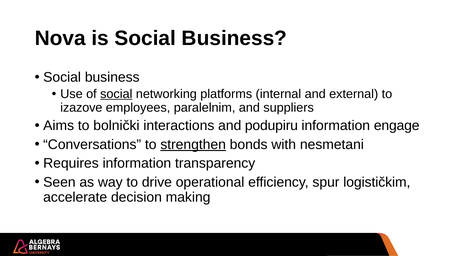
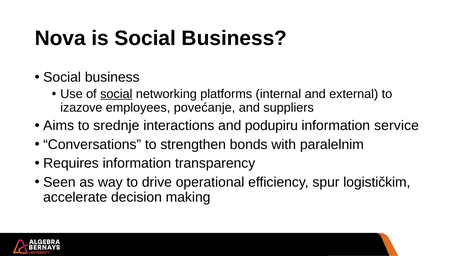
paralelnim: paralelnim -> povećanje (205, 108)
bolnički: bolnički -> srednje (116, 126)
engage: engage -> service (397, 126)
strengthen underline: present -> none (193, 145)
nesmetani: nesmetani -> paralelnim (332, 145)
